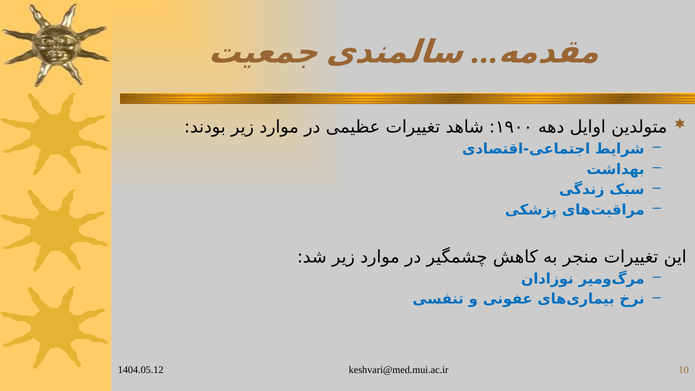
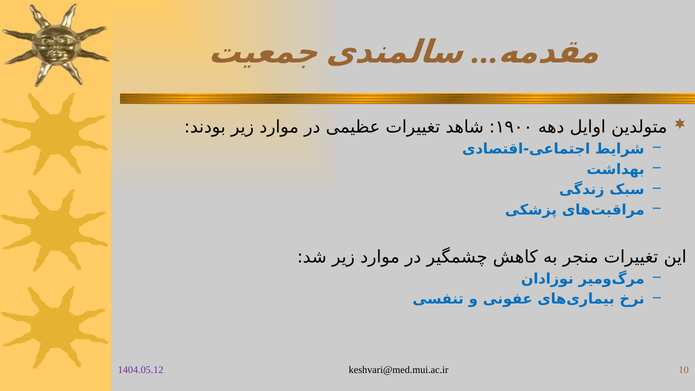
1404.05.12 colour: black -> purple (141, 370)
